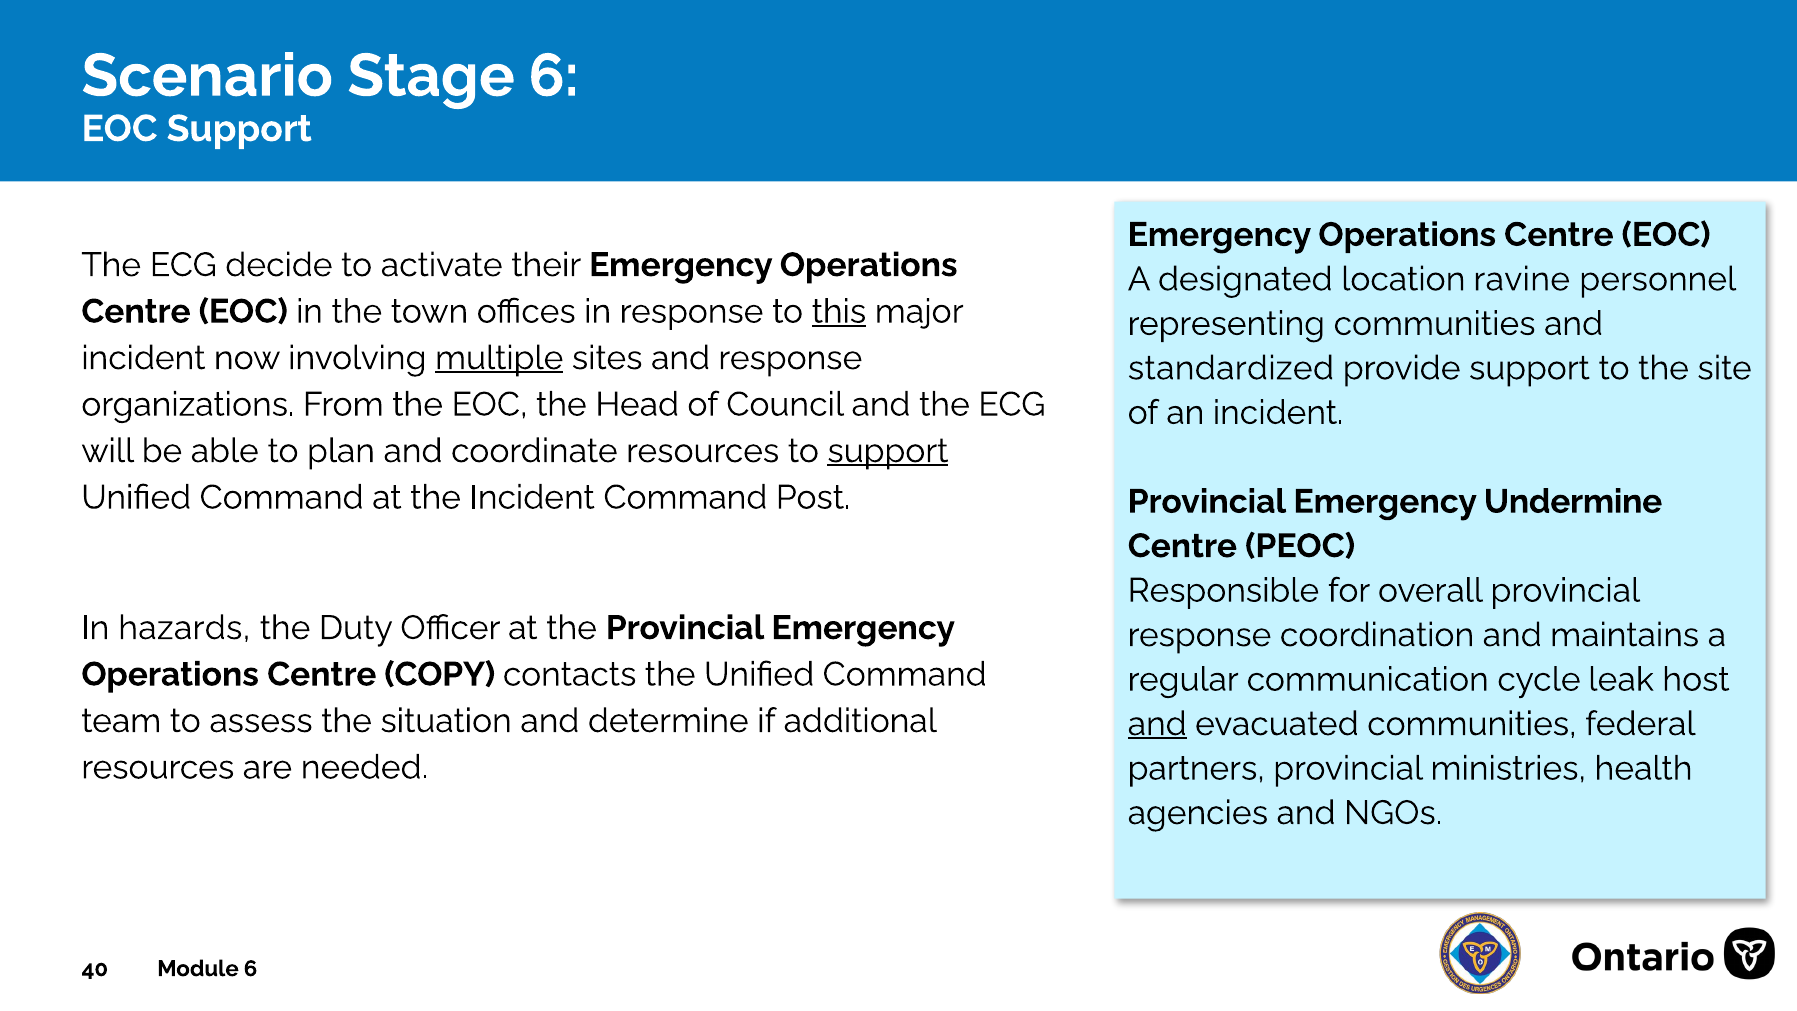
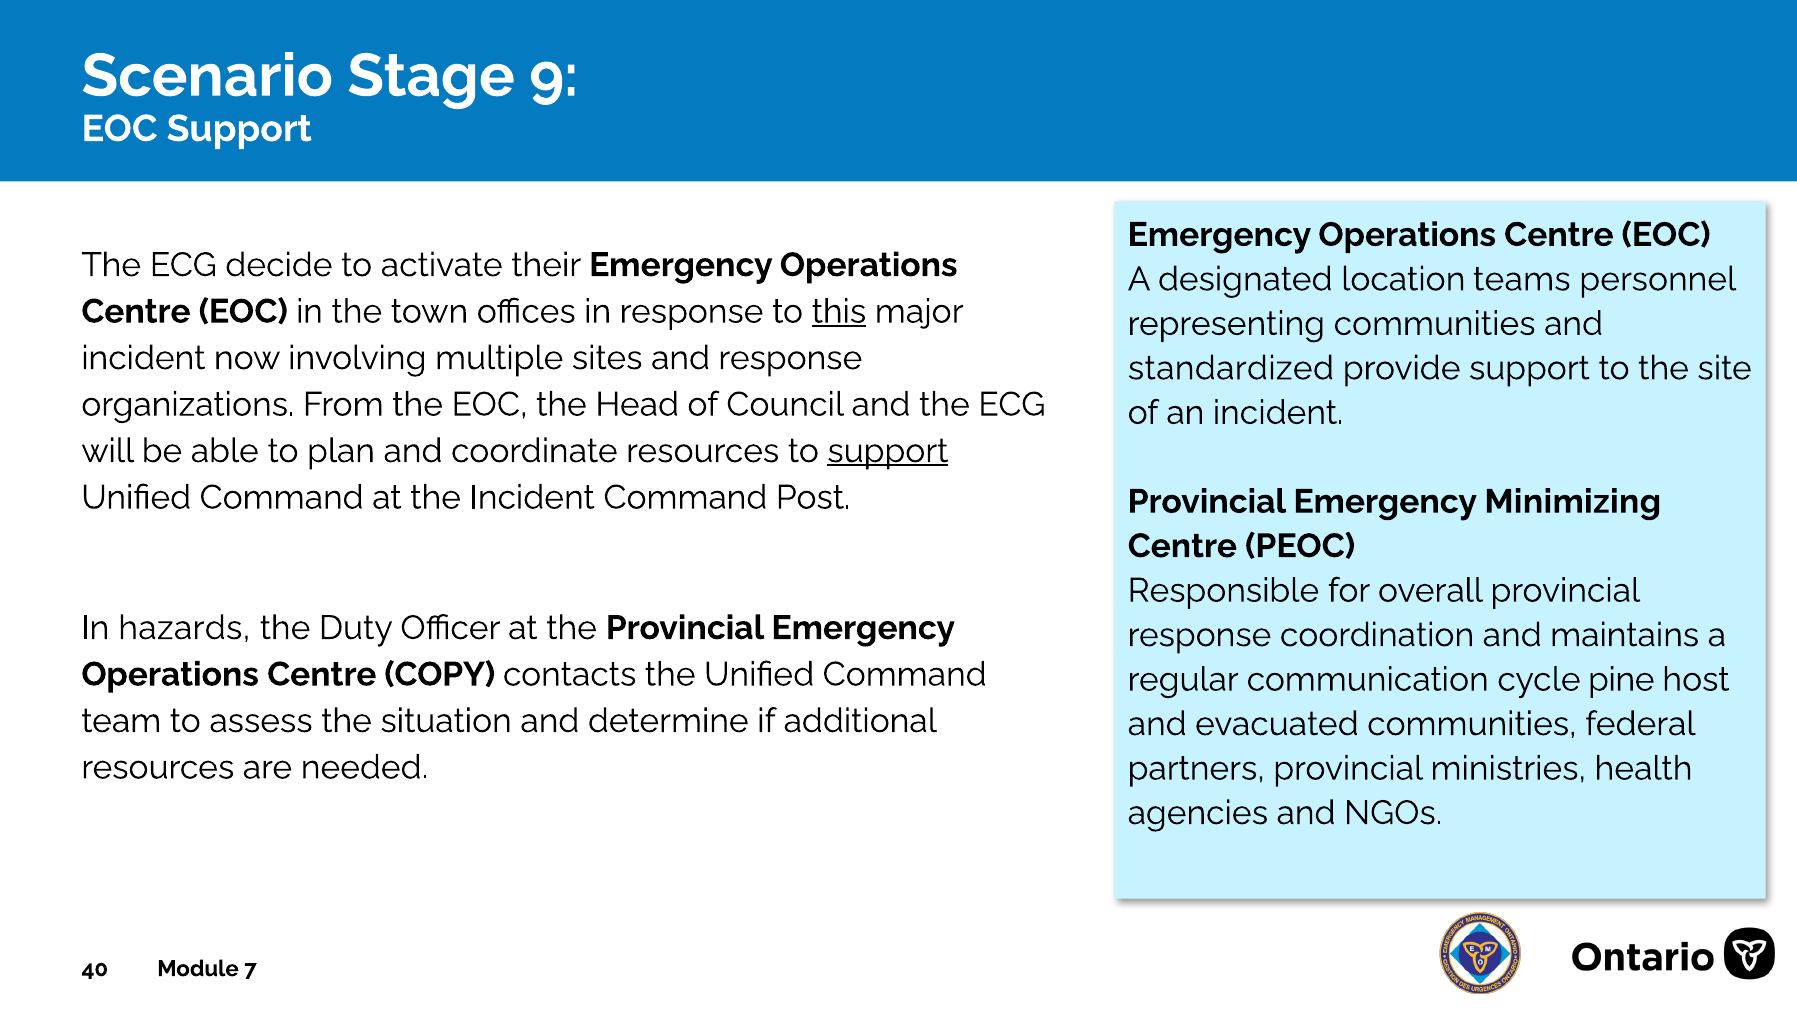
Stage 6: 6 -> 9 (554, 76)
ravine: ravine -> teams (1522, 279)
multiple underline: present -> none (499, 358)
Undermine: Undermine -> Minimizing (1573, 501)
leak: leak -> pine (1621, 679)
and underline: present -> none (1157, 724)
Module 6: 6 -> 7 (250, 969)
